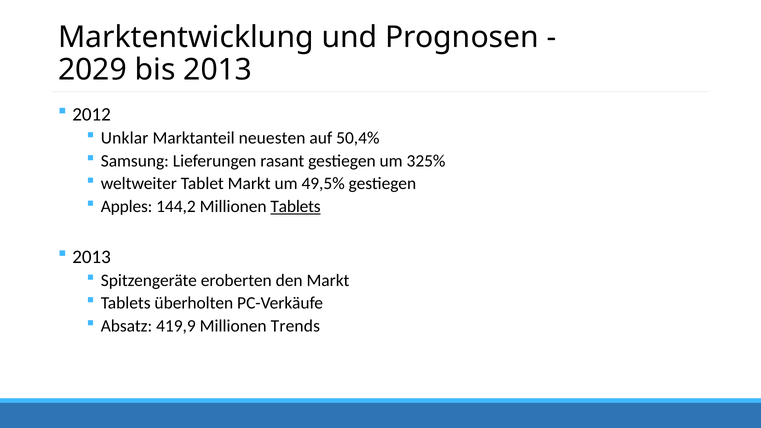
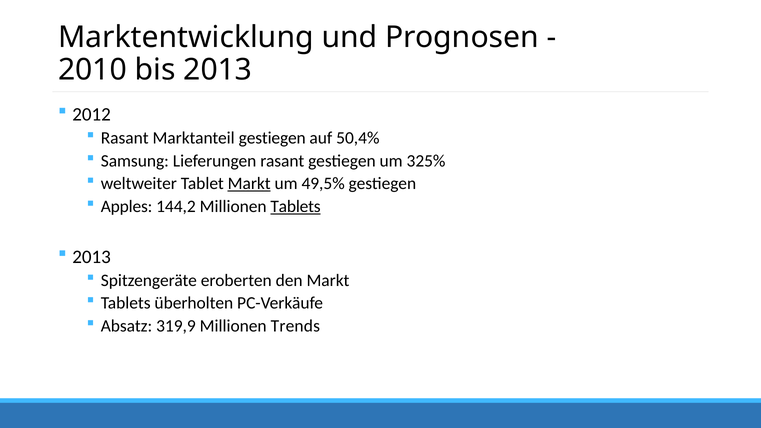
2029: 2029 -> 2010 (92, 70)
Unklar: Unklar -> Rasant (125, 138)
Marktanteil neuesten: neuesten -> gestiegen (272, 138)
Markt underline: none -> present (249, 184)
419,9: 419,9 -> 319,9 (176, 326)
